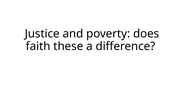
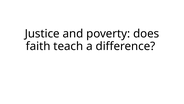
these: these -> teach (68, 46)
